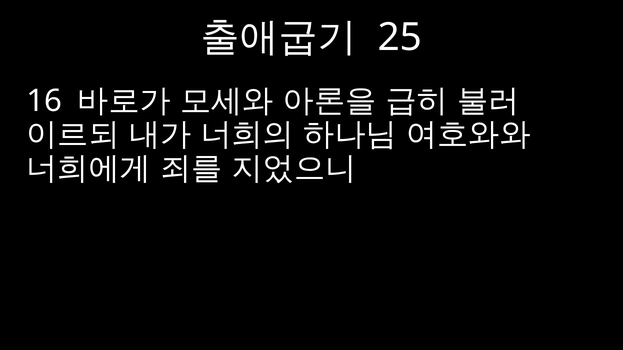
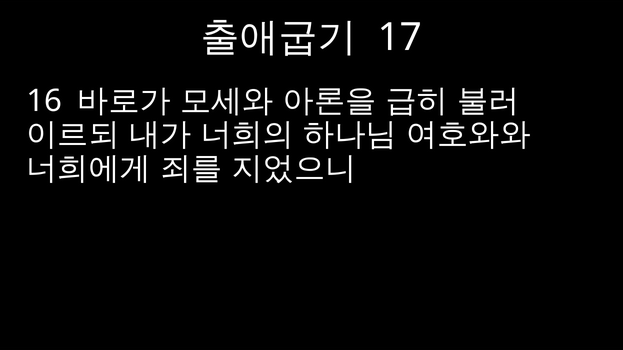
25: 25 -> 17 (400, 38)
